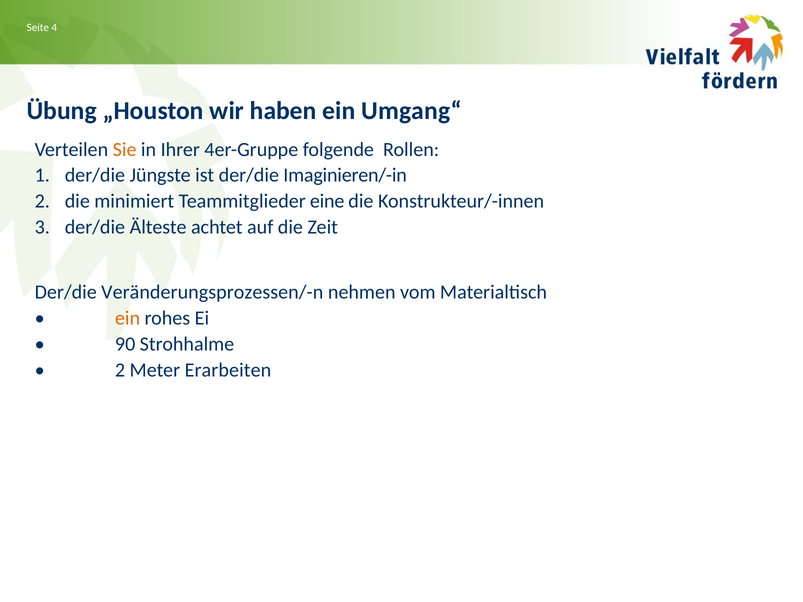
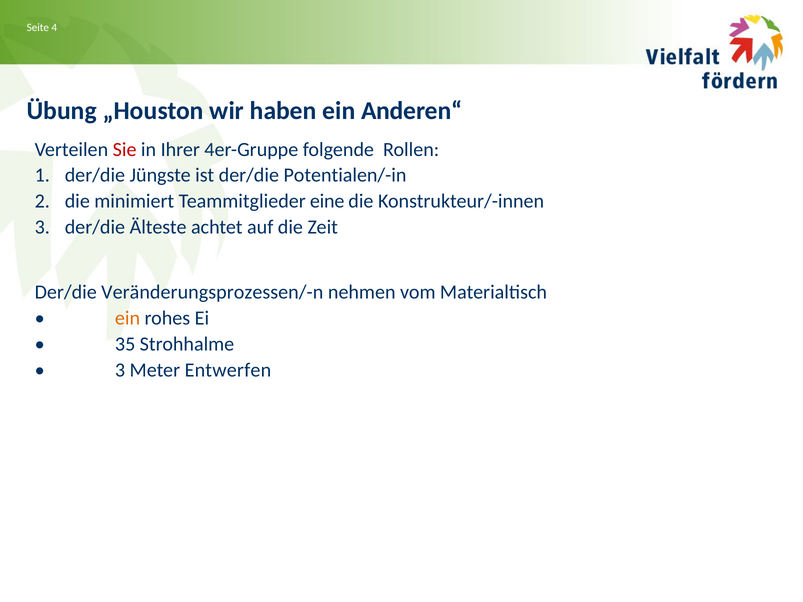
Umgang“: Umgang“ -> Anderen“ (412, 111)
Sie colour: orange -> red (125, 149)
Imaginieren/-in: Imaginieren/-in -> Potentialen/-in (345, 175)
90: 90 -> 35 (125, 344)
2: 2 -> 3 (120, 370)
Erarbeiten: Erarbeiten -> Entwerfen (228, 370)
